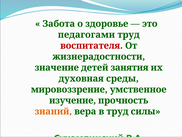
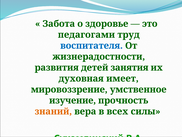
воспитателя colour: red -> blue (92, 45)
значение: значение -> развития (57, 67)
среды: среды -> имеет (122, 78)
в труд: труд -> всех (117, 111)
